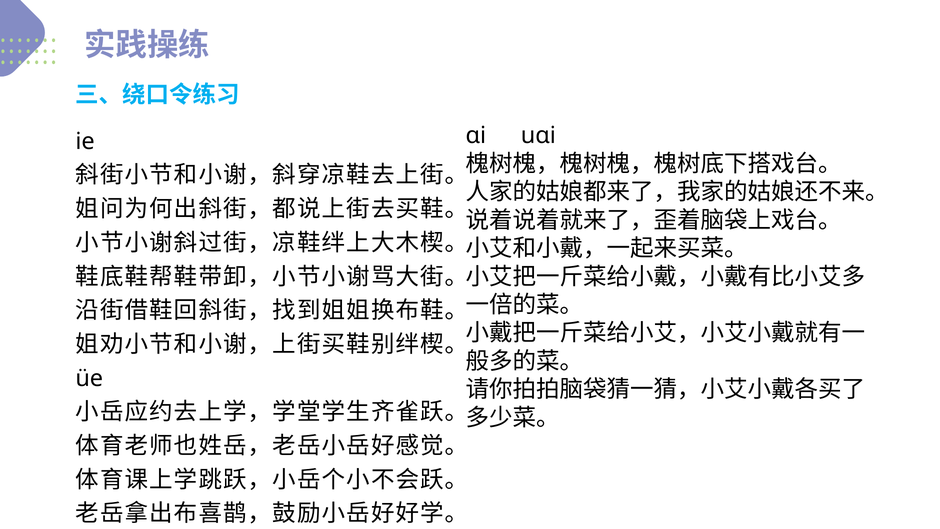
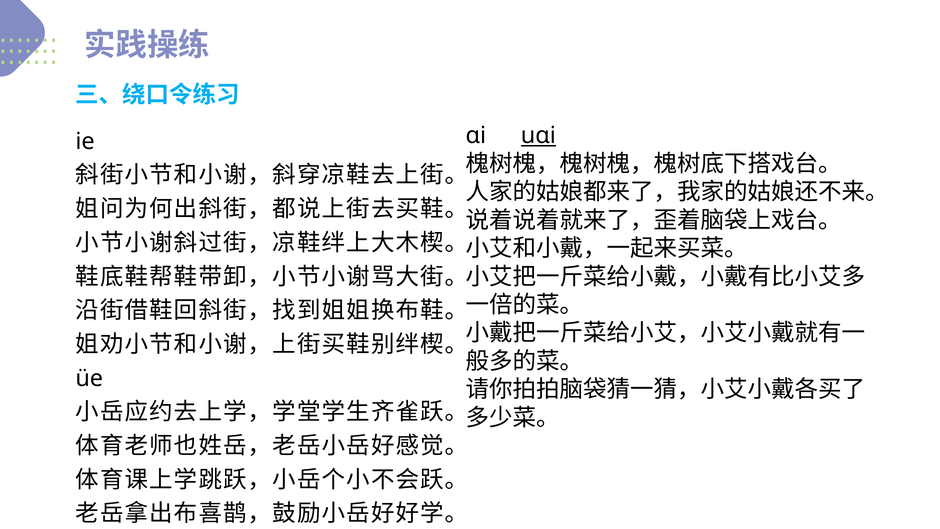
uɑi underline: none -> present (538, 136)
